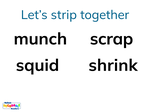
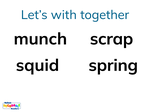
strip: strip -> with (64, 15)
shrink: shrink -> spring (113, 66)
